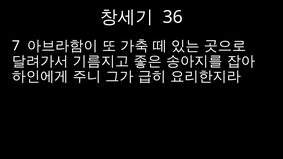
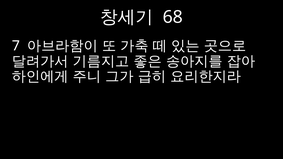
36: 36 -> 68 (173, 17)
